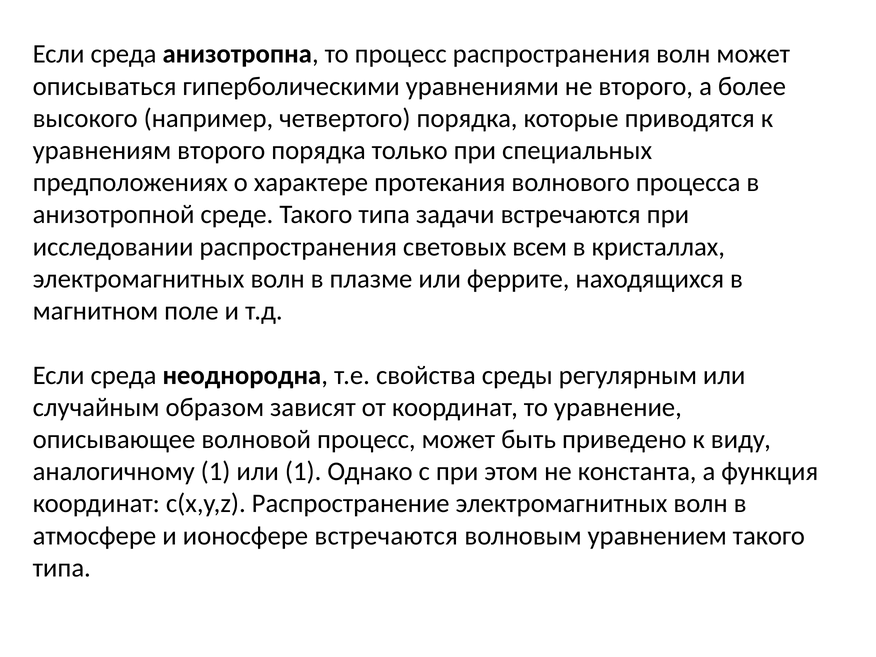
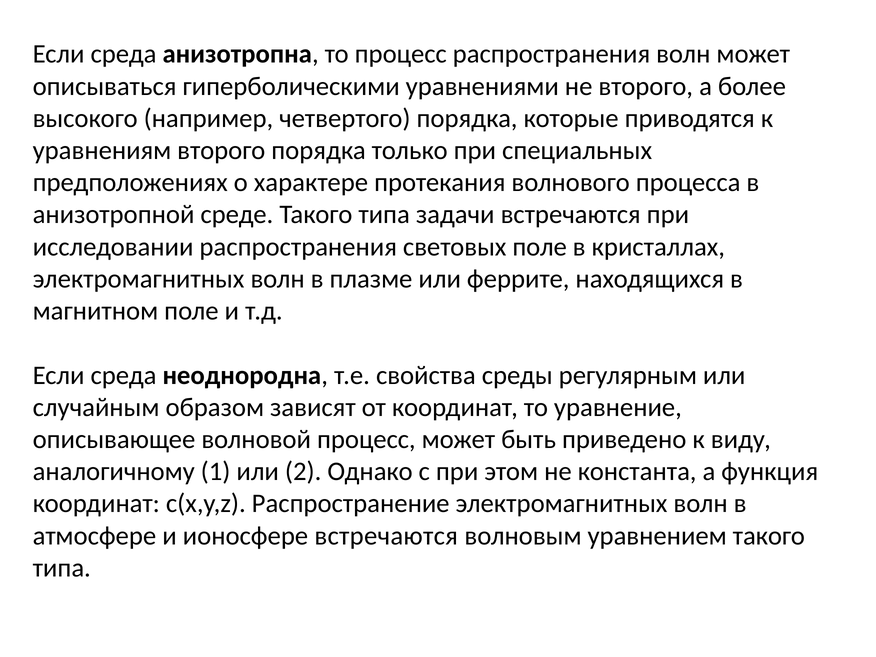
световых всем: всем -> поле (540, 247)
или 1: 1 -> 2 (303, 472)
